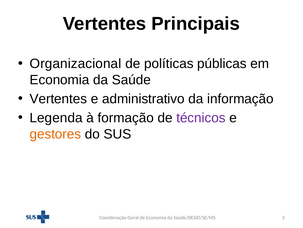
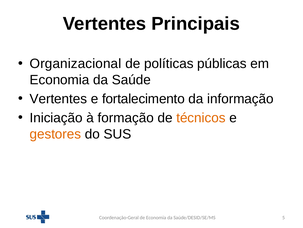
administrativo: administrativo -> fortalecimento (143, 99)
Legenda: Legenda -> Iniciação (56, 117)
técnicos colour: purple -> orange (201, 117)
